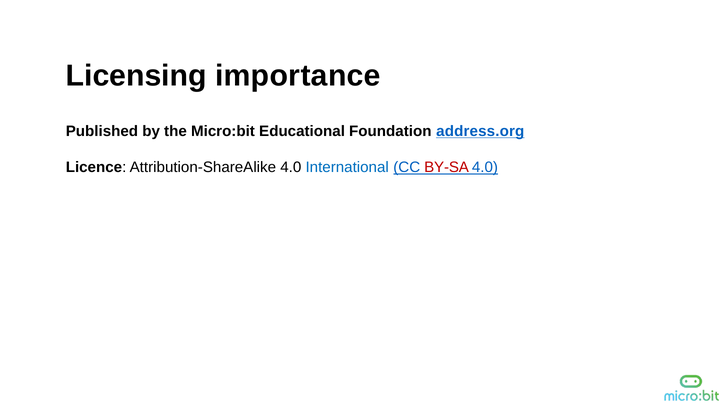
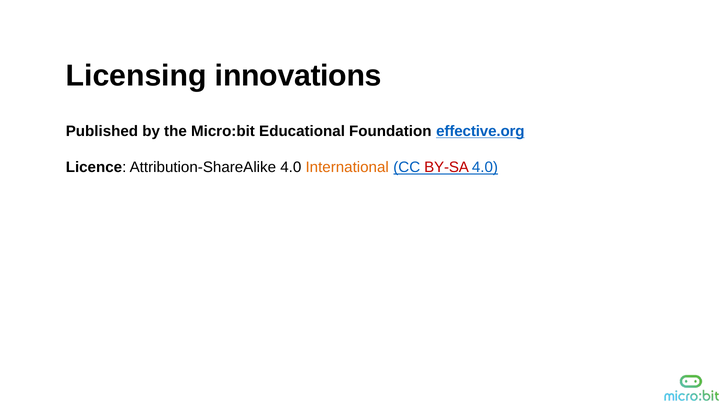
importance: importance -> innovations (298, 76)
address.org: address.org -> effective.org (480, 131)
International colour: blue -> orange (347, 168)
